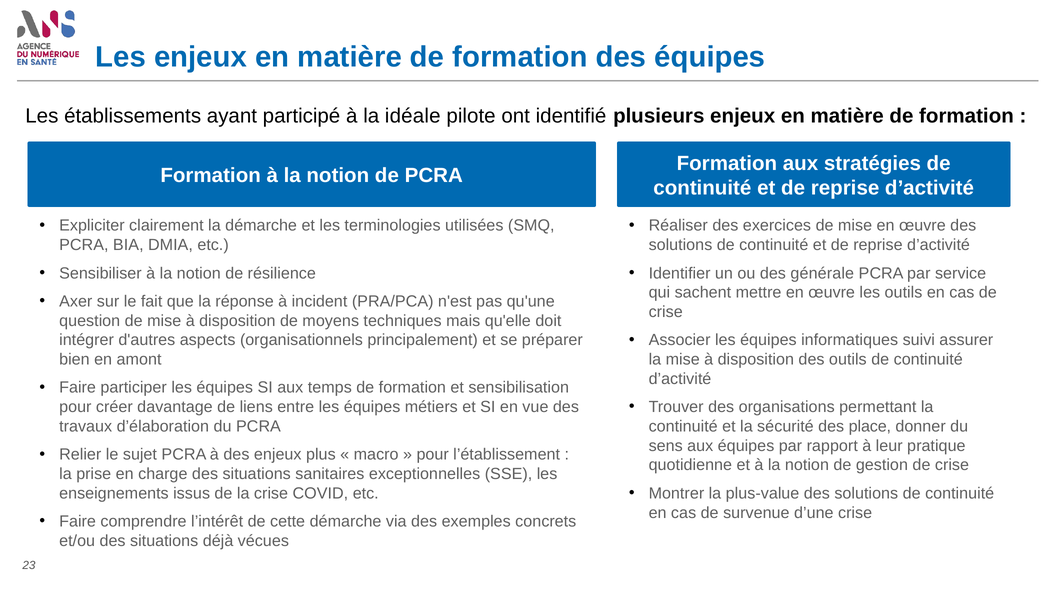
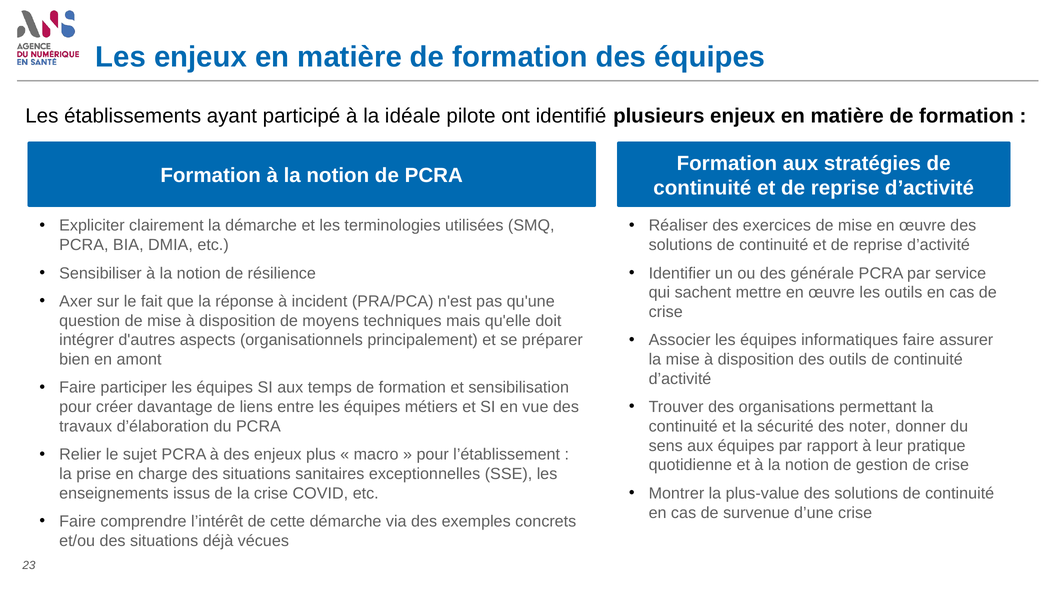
informatiques suivi: suivi -> faire (919, 340)
place: place -> noter (870, 426)
